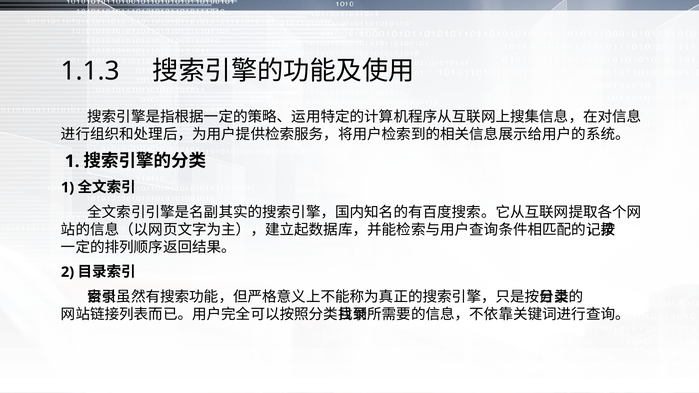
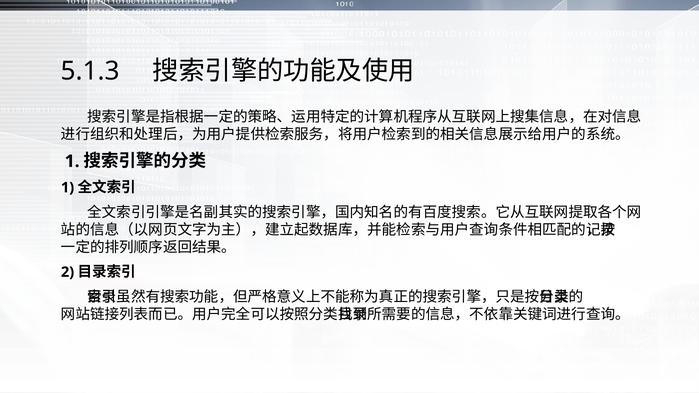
1.1.3: 1.1.3 -> 5.1.3 (90, 71)
